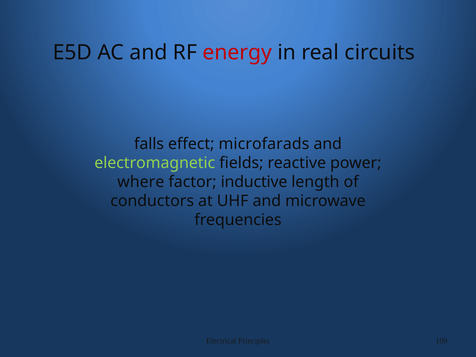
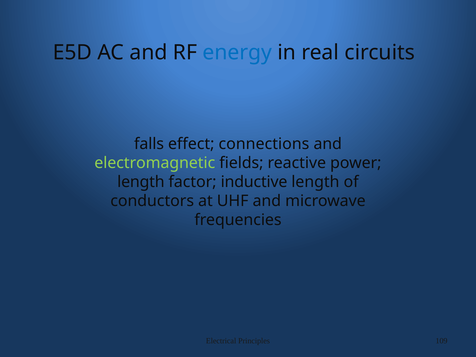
energy colour: red -> blue (237, 52)
microfarads: microfarads -> connections (264, 144)
where: where -> length (141, 182)
